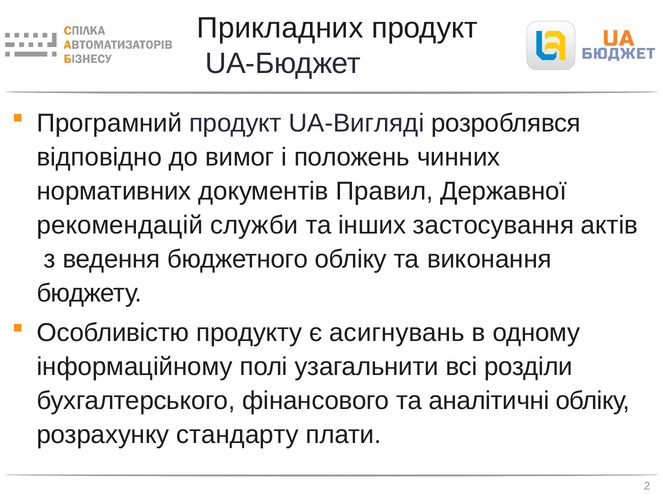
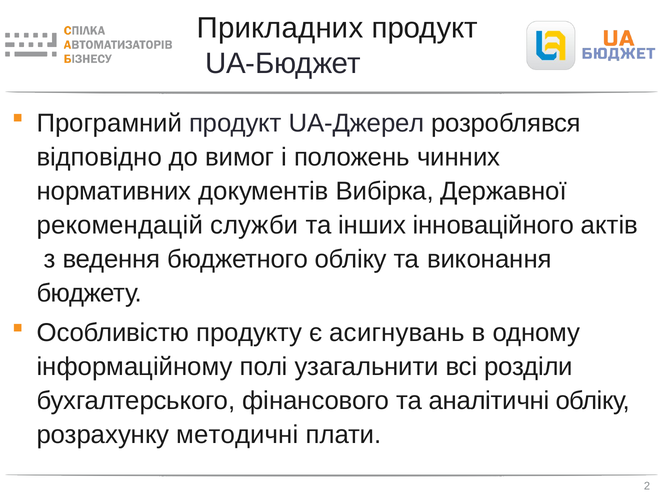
UA-Вигляді: UA-Вигляді -> UA-Джерел (357, 123)
Правил: Правил -> Вибірка (385, 191)
застосування: застосування -> інноваційного (494, 225)
стандарту: стандарту -> методичні (238, 435)
